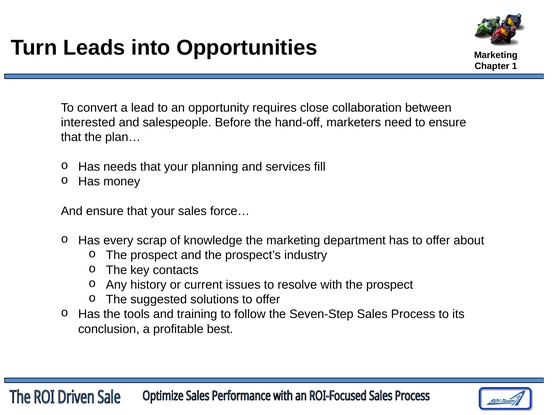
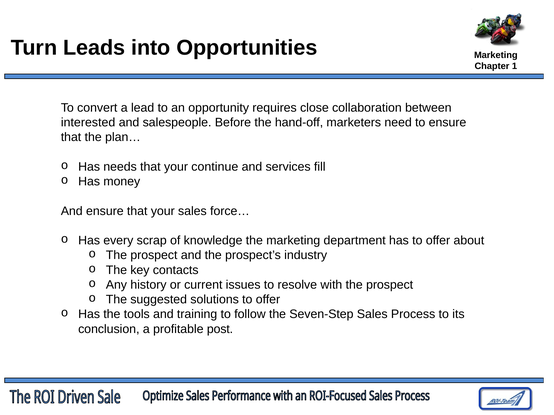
planning: planning -> continue (215, 167)
best: best -> post (220, 329)
